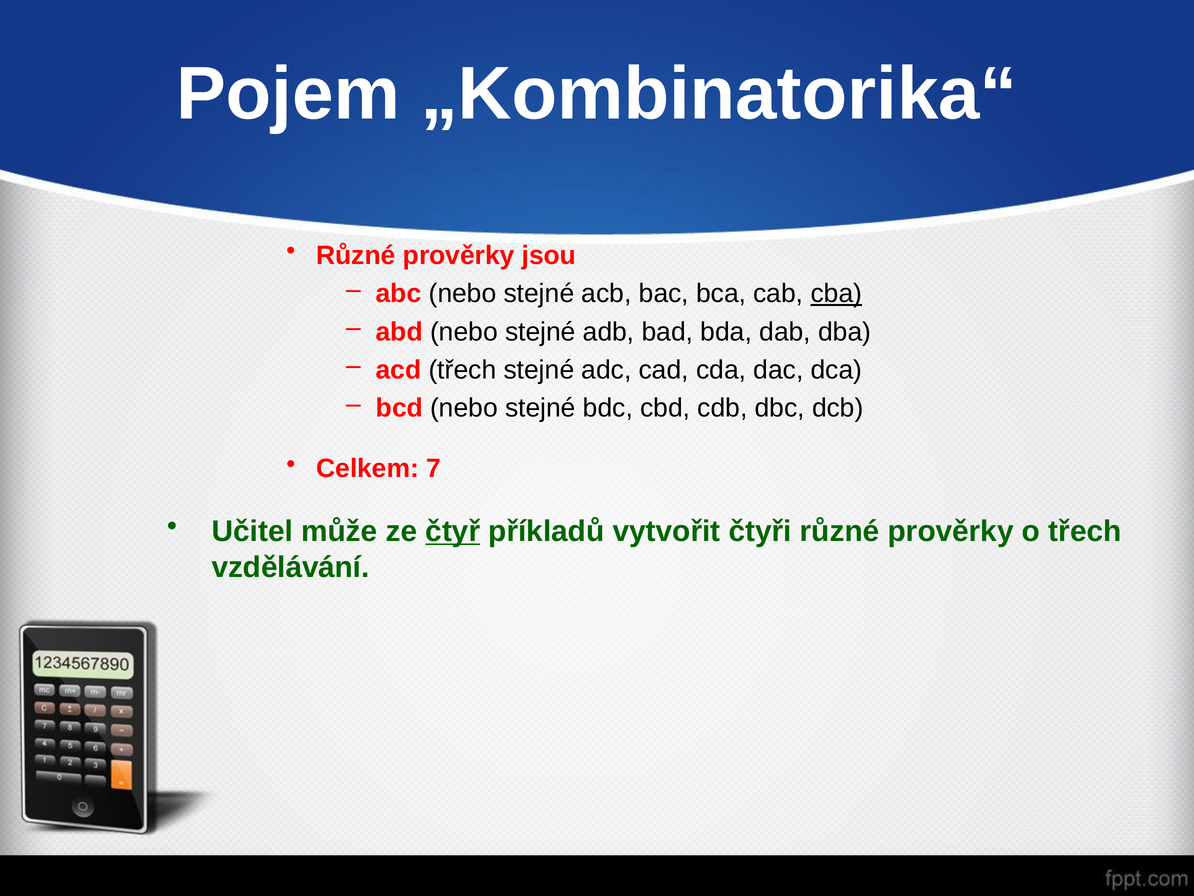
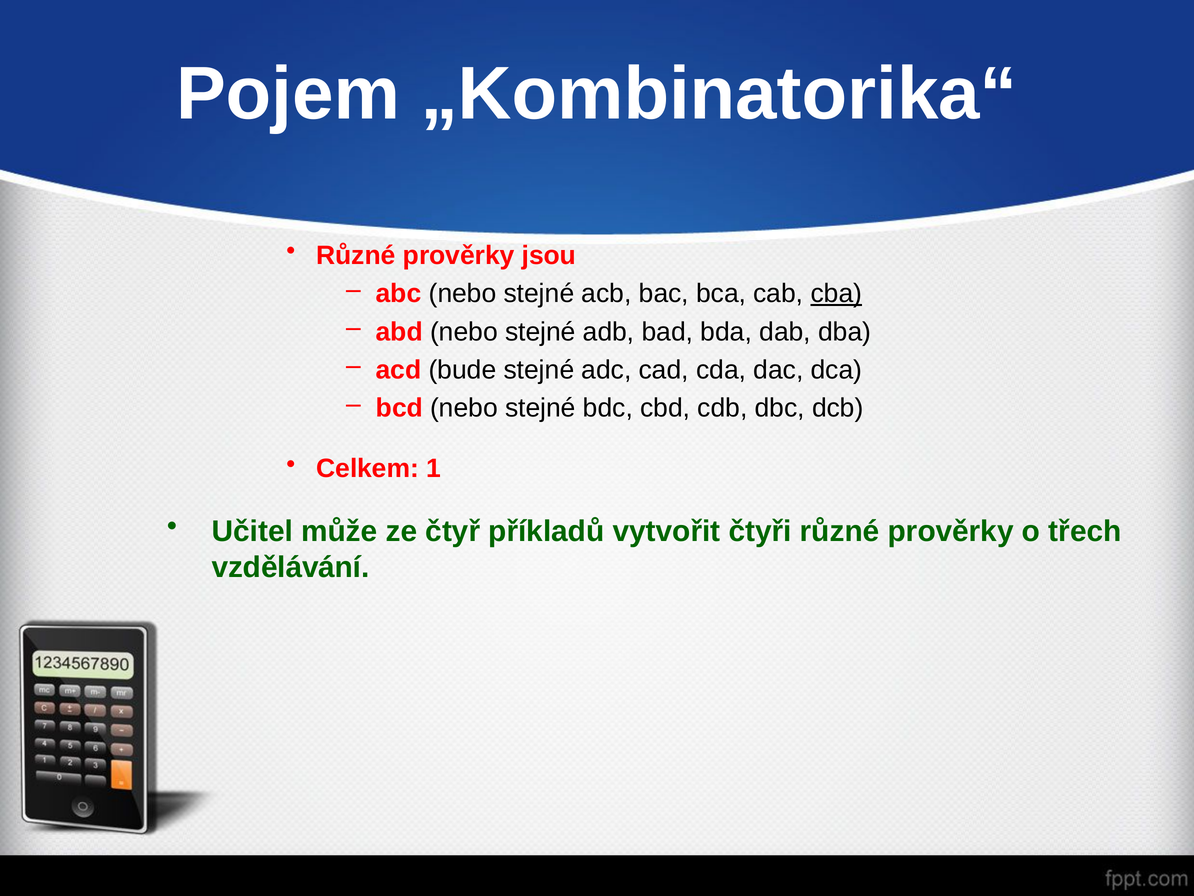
acd třech: třech -> bude (463, 370)
7: 7 -> 1 (434, 468)
čtyř underline: present -> none (453, 531)
